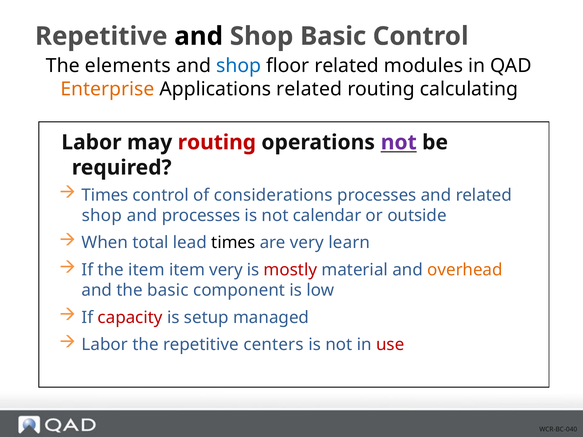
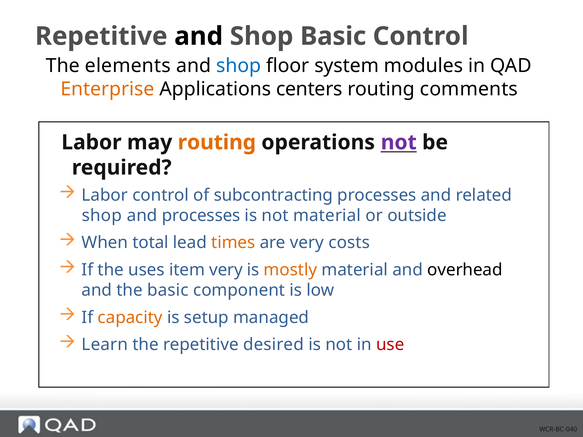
floor related: related -> system (347, 66)
Applications related: related -> centers (309, 89)
calculating: calculating -> comments (469, 89)
routing colour: red -> orange (217, 142)
Times: Times -> Labor (105, 195)
considerations: considerations -> subcontracting (273, 195)
not calendar: calendar -> material (327, 216)
times colour: black -> orange (233, 243)
learn: learn -> costs (349, 243)
the item: item -> uses (146, 270)
mostly colour: red -> orange (290, 270)
overhead colour: orange -> black (465, 270)
capacity colour: red -> orange (130, 318)
Labor: Labor -> Learn (105, 345)
centers: centers -> desired (273, 345)
